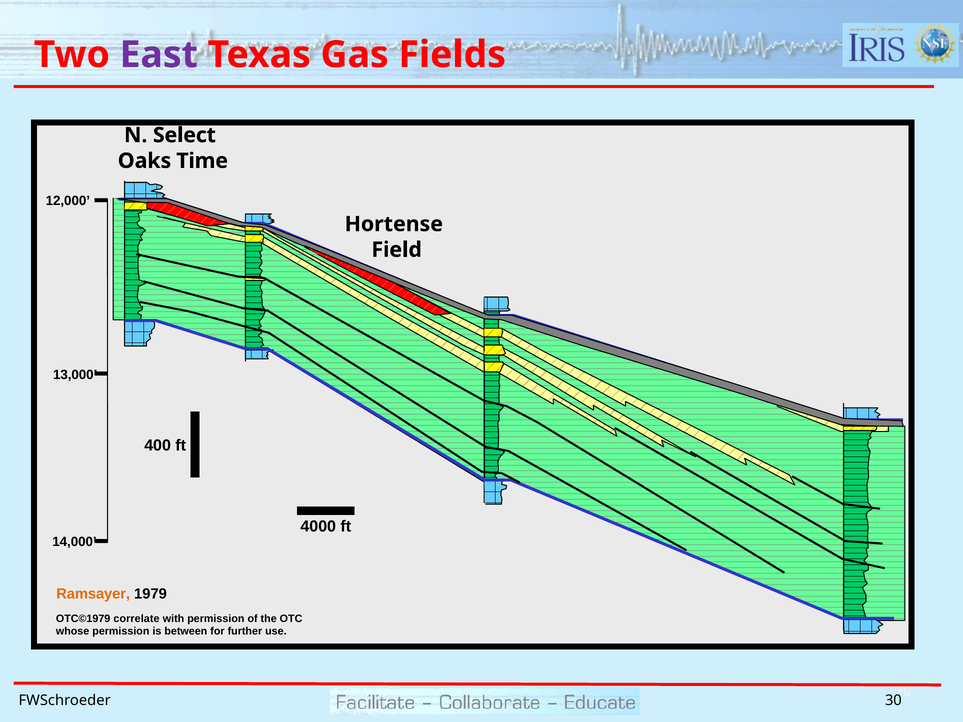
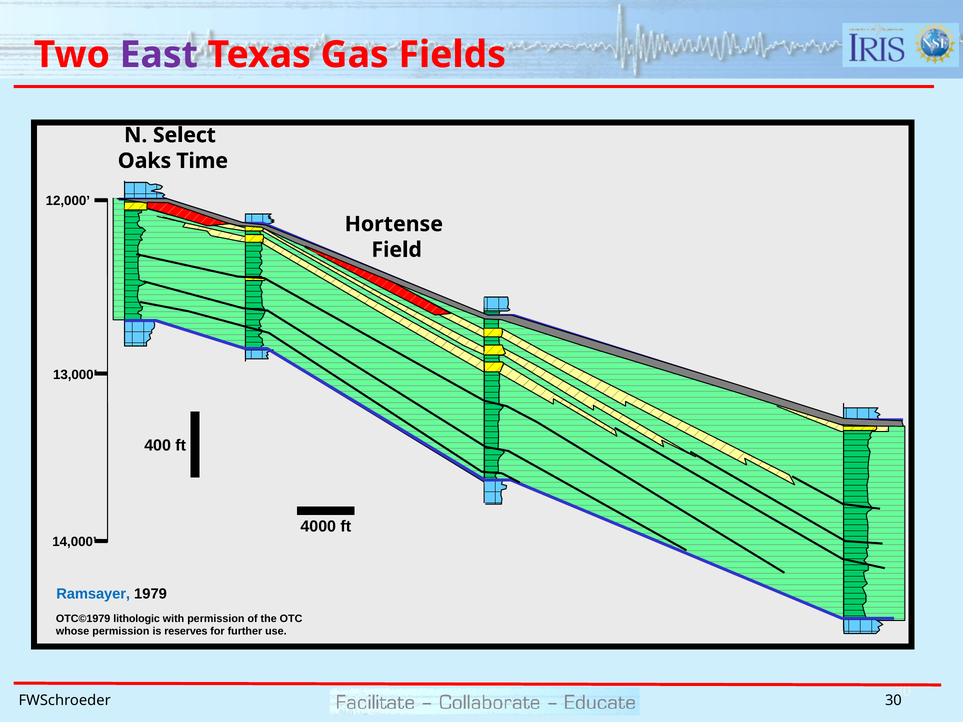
Ramsayer colour: orange -> blue (93, 594)
correlate: correlate -> lithologic (137, 619)
between: between -> reserves (186, 632)
